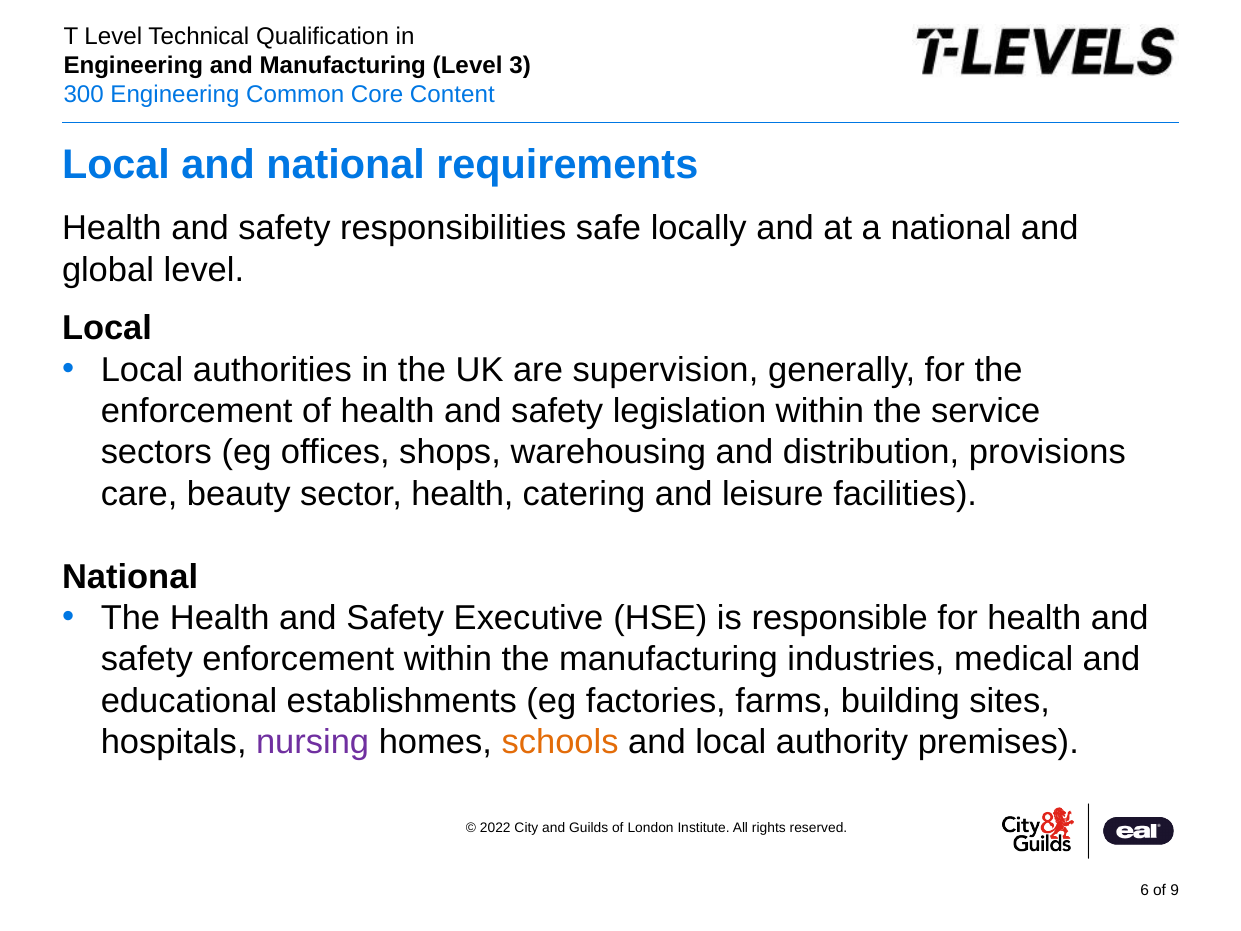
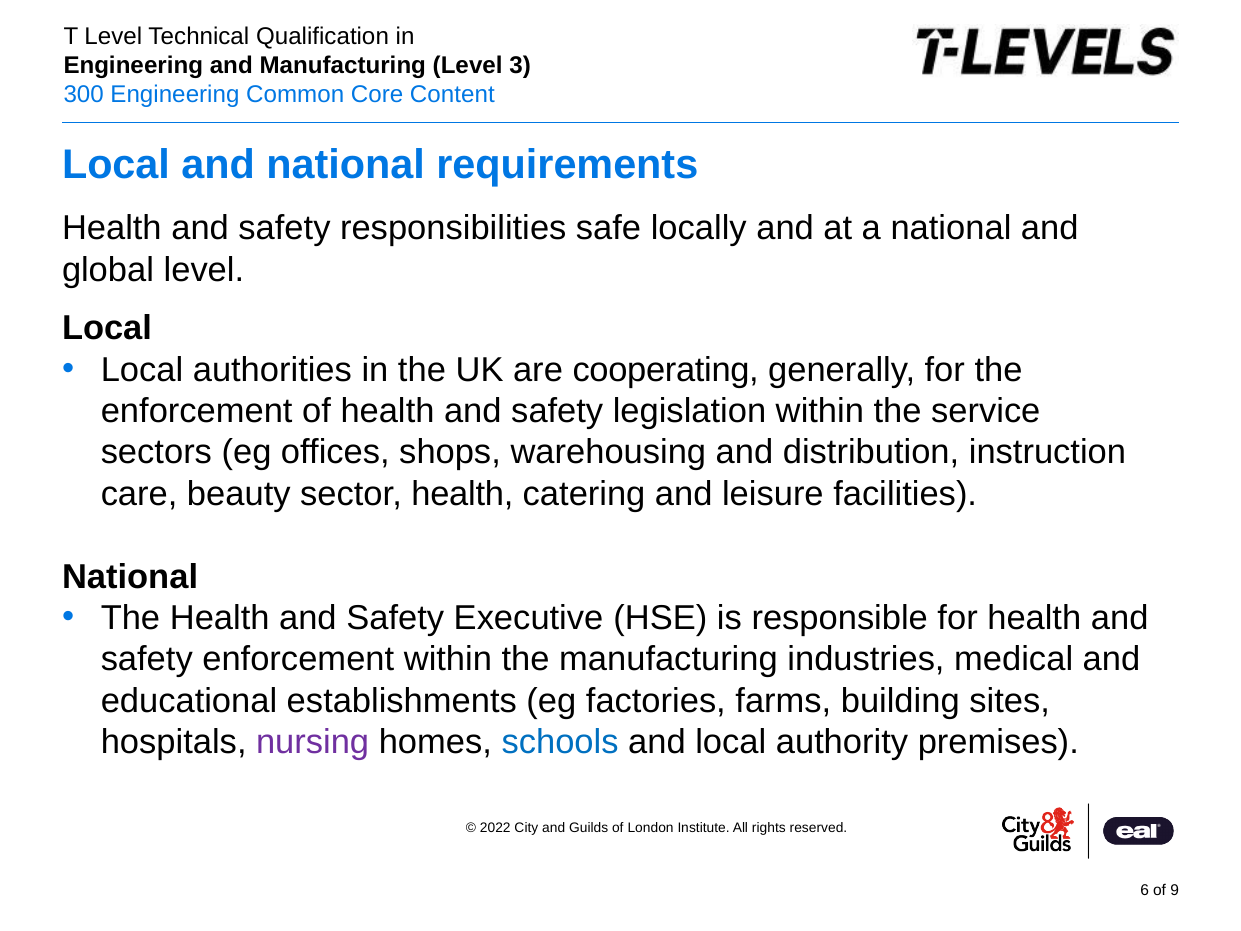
supervision: supervision -> cooperating (666, 370)
provisions: provisions -> instruction (1047, 452)
schools colour: orange -> blue (560, 742)
